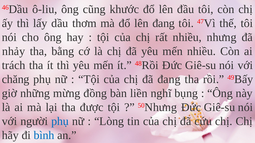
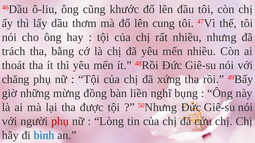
lên đang: đang -> cung (164, 23)
nhảy: nhảy -> trách (14, 51)
trách: trách -> thoát (14, 66)
đã đang: đang -> xứng (169, 80)
phụ colour: blue -> red (60, 122)
